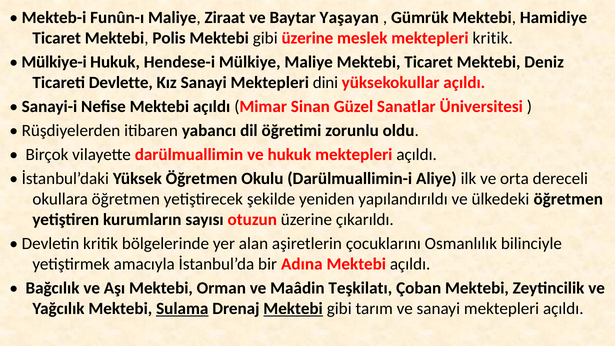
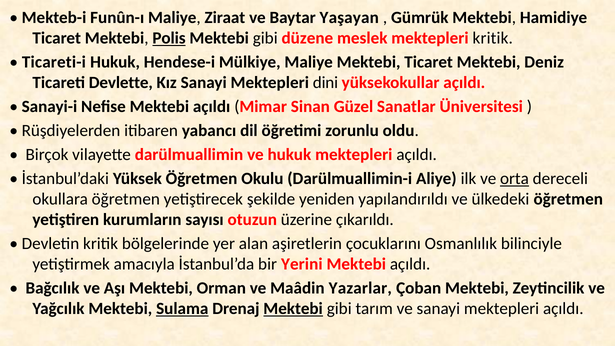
Polis underline: none -> present (169, 38)
gibi üzerine: üzerine -> düzene (307, 38)
Mülkiye-i: Mülkiye-i -> Ticareti-i (54, 62)
orta underline: none -> present (514, 179)
Adına: Adına -> Yerini (302, 264)
Teşkilatı: Teşkilatı -> Yazarlar (360, 288)
